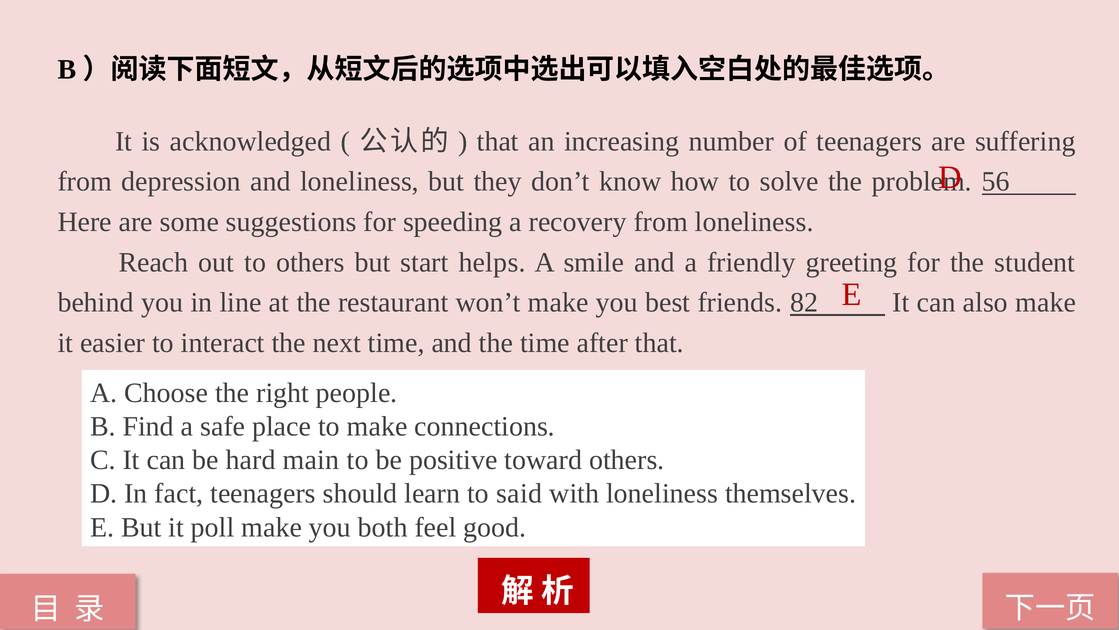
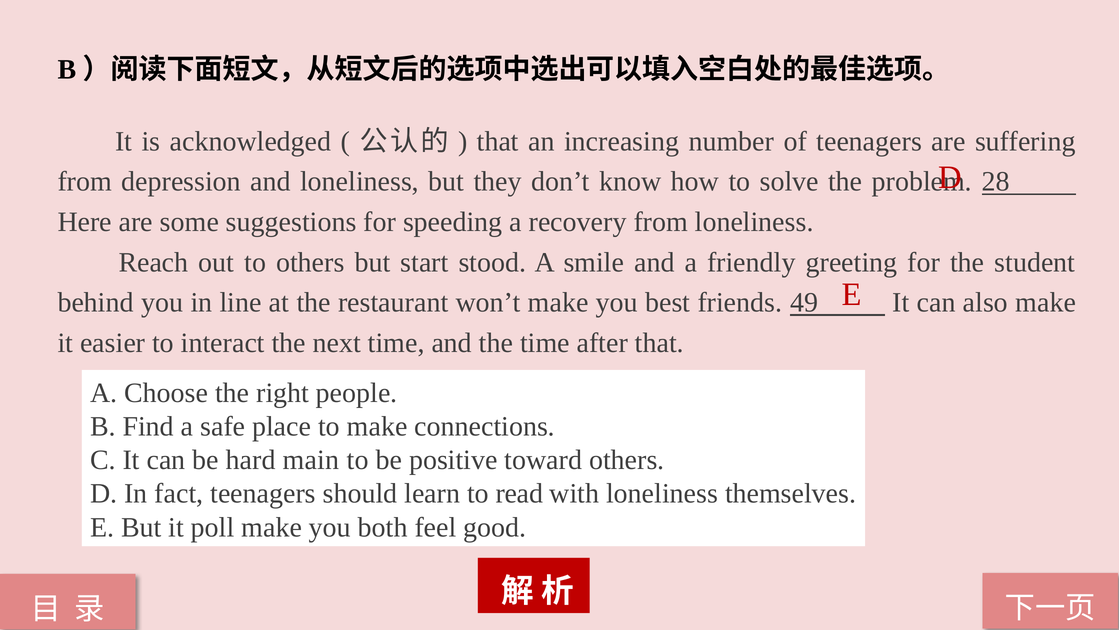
56: 56 -> 28 (996, 182)
helps: helps -> stood (492, 262)
82: 82 -> 49 (804, 302)
said: said -> read (519, 493)
